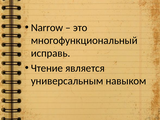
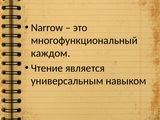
исправь: исправь -> каждом (51, 53)
